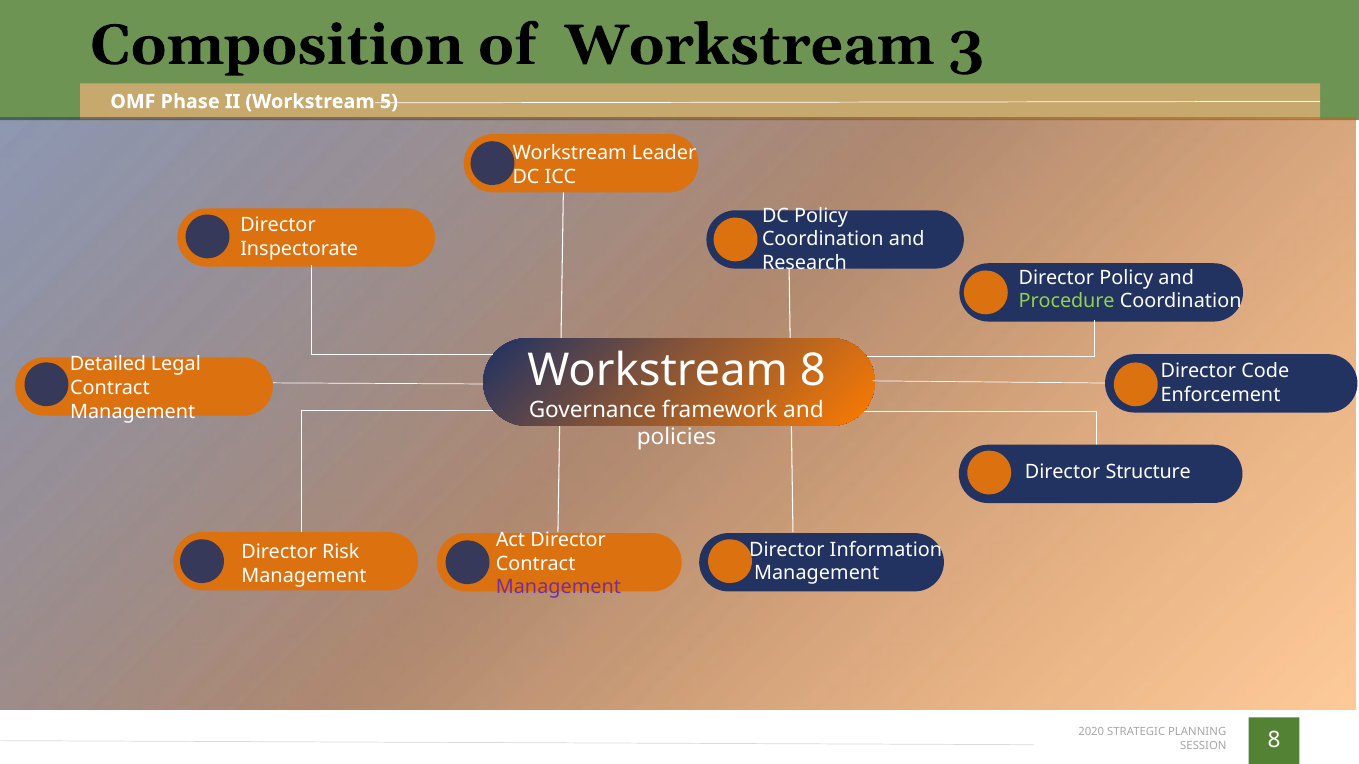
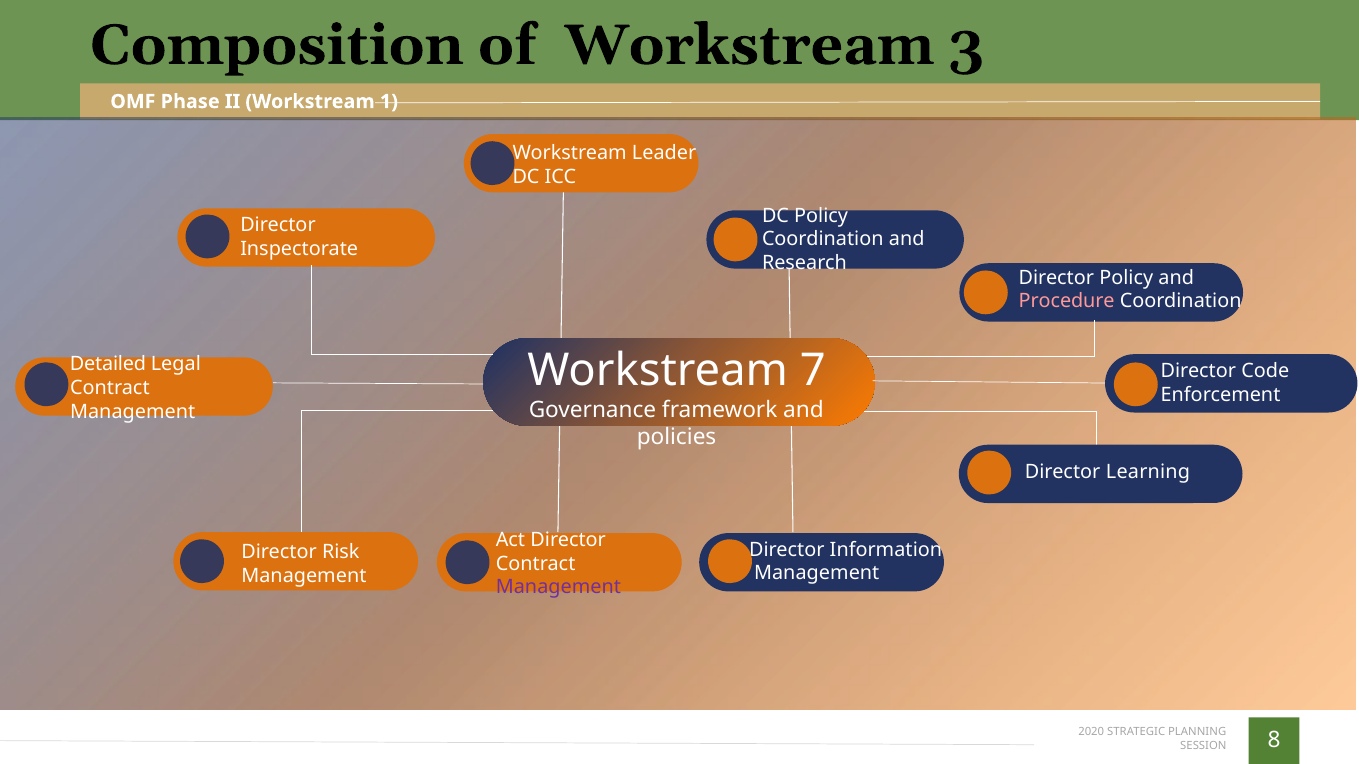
5: 5 -> 1 (389, 102)
Procedure colour: light green -> pink (1067, 302)
Workstream 8: 8 -> 7 (813, 371)
Structure: Structure -> Learning (1148, 472)
